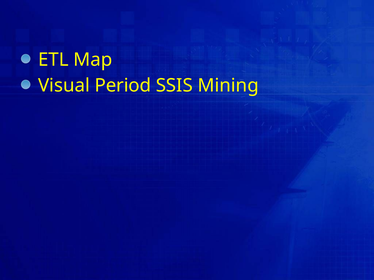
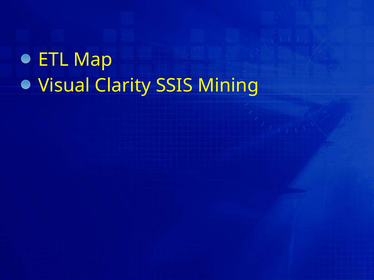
Period: Period -> Clarity (123, 86)
